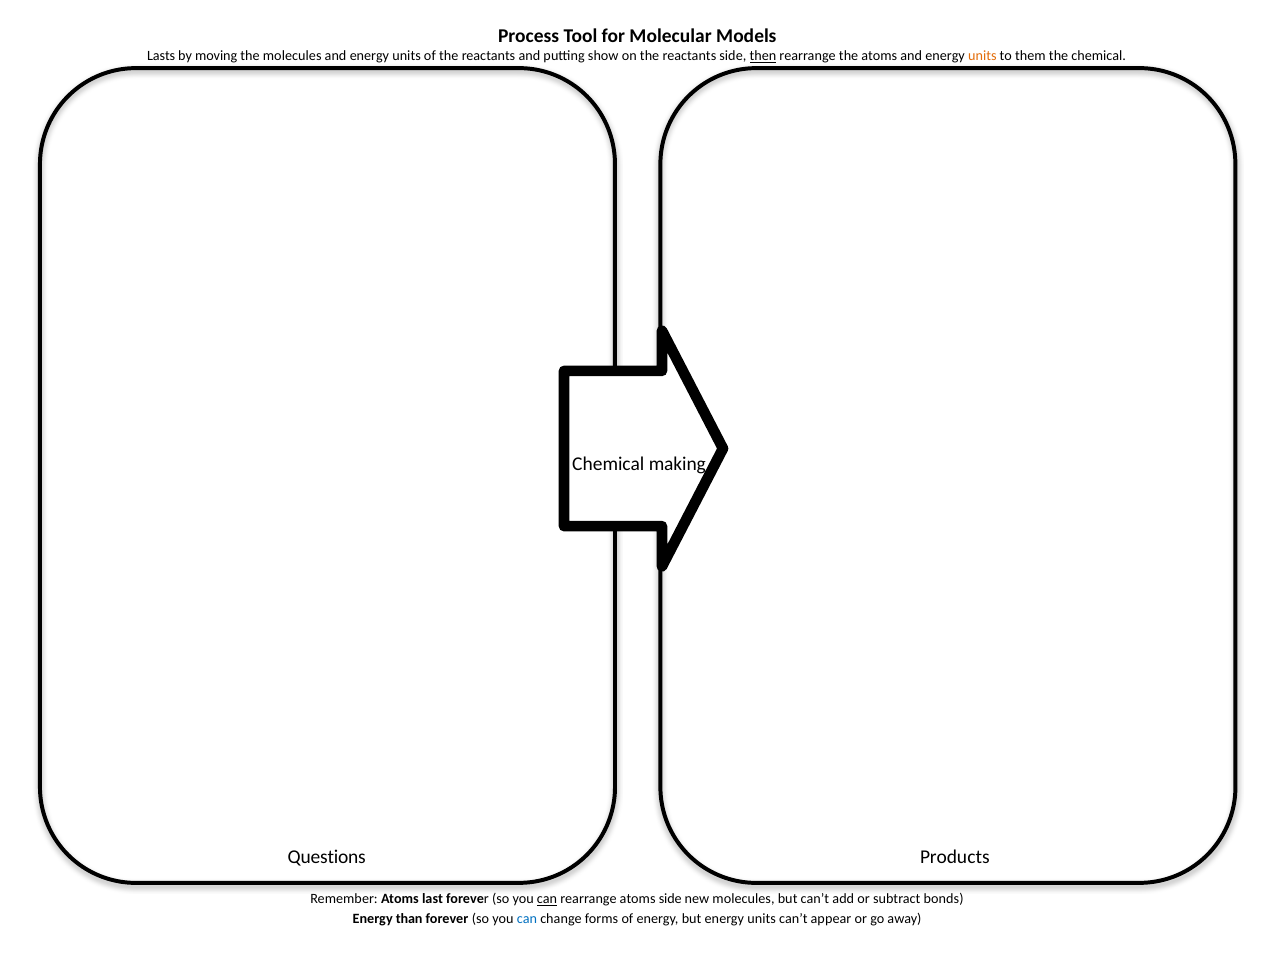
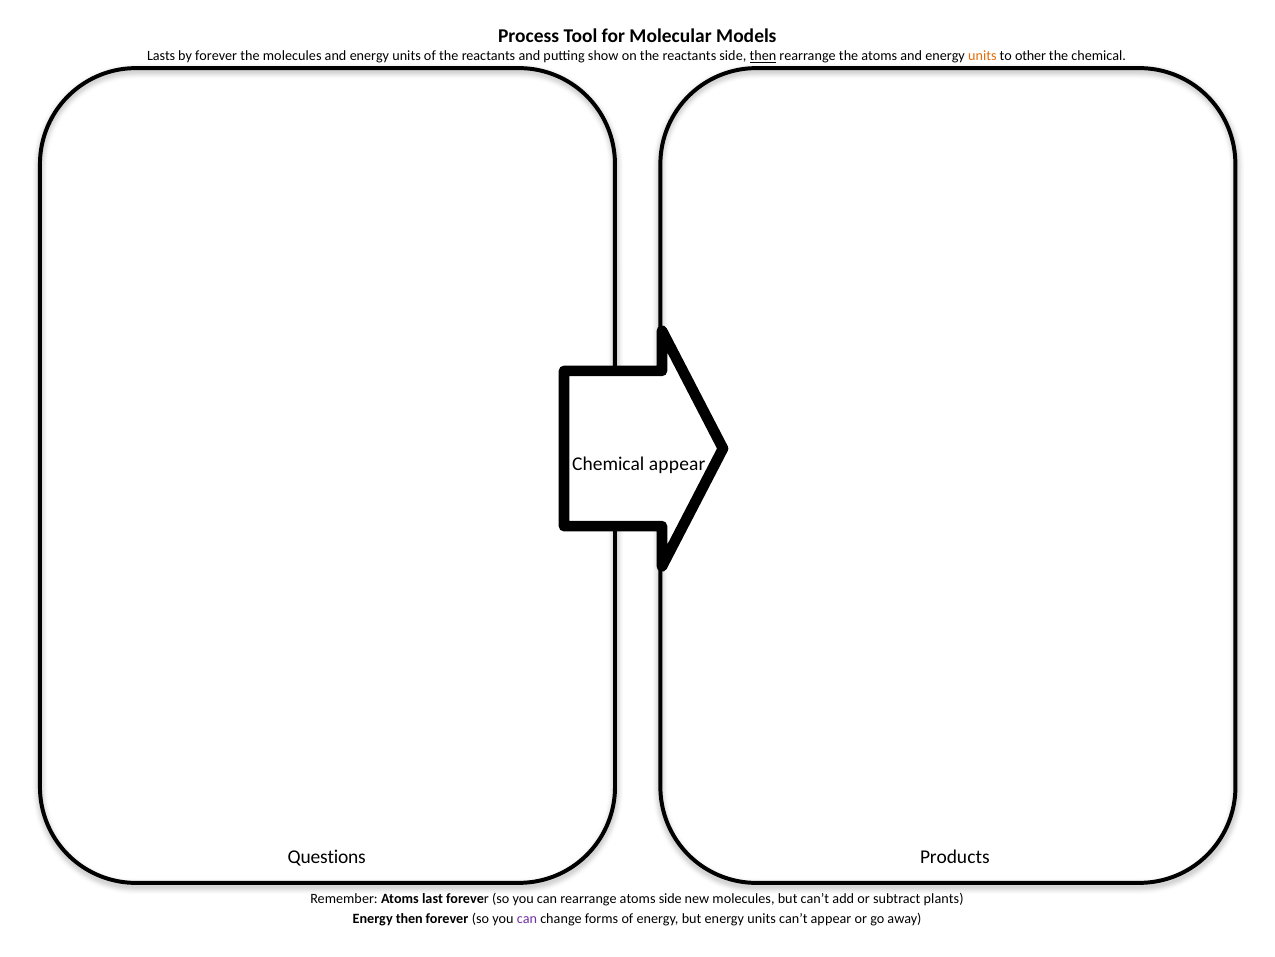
by moving: moving -> forever (216, 56)
them: them -> other (1031, 56)
Chemical making: making -> appear (677, 464)
can underline: present -> none (547, 898)
bonds: bonds -> plants (944, 898)
Energy than: than -> then (409, 918)
can colour: blue -> purple (527, 918)
